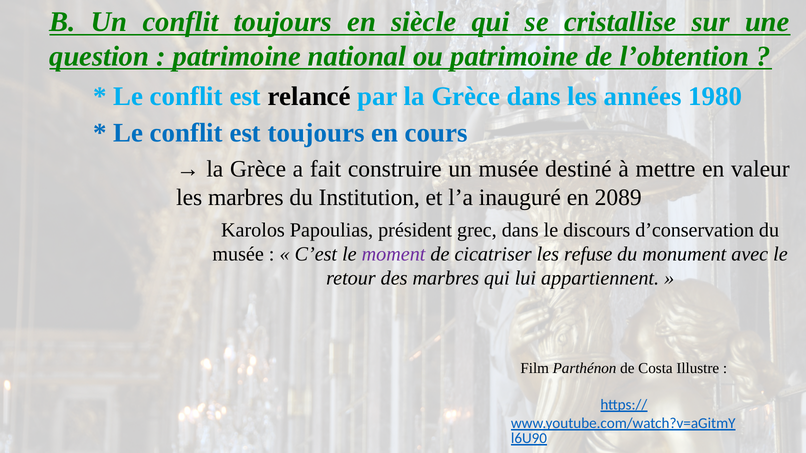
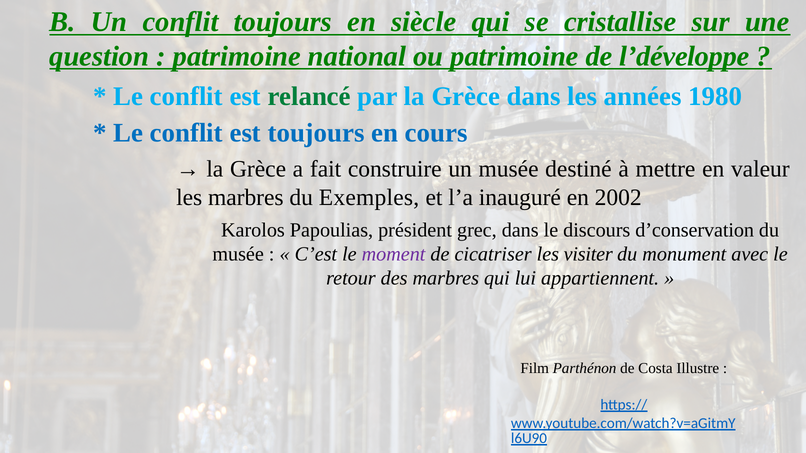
l’obtention: l’obtention -> l’développe (685, 56)
relancé colour: black -> green (309, 96)
Institution: Institution -> Exemples (369, 198)
2089: 2089 -> 2002 (618, 198)
refuse: refuse -> visiter (588, 254)
